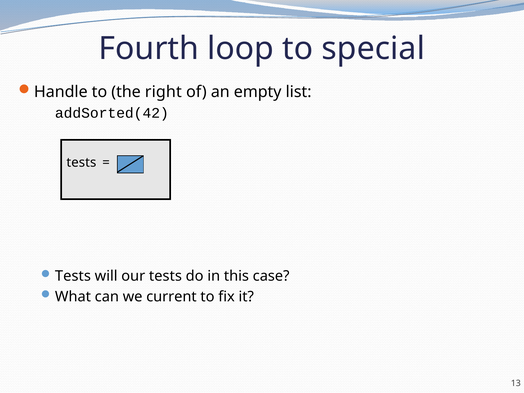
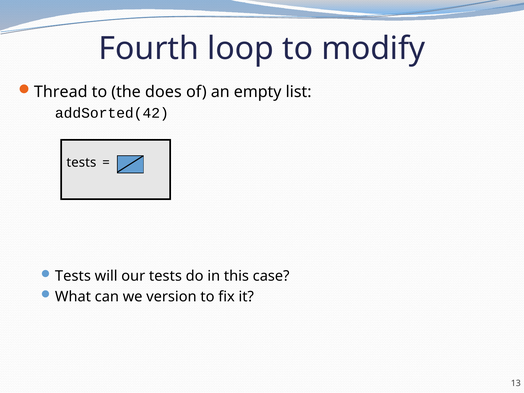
special: special -> modify (373, 49)
Handle: Handle -> Thread (61, 92)
right: right -> does (163, 92)
current: current -> version (171, 297)
